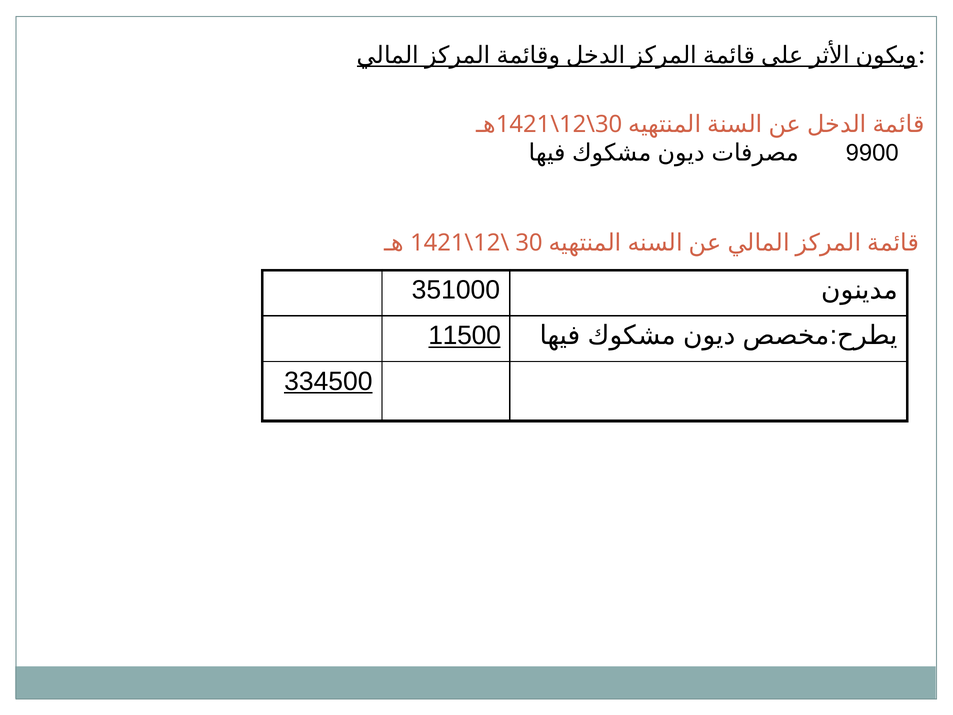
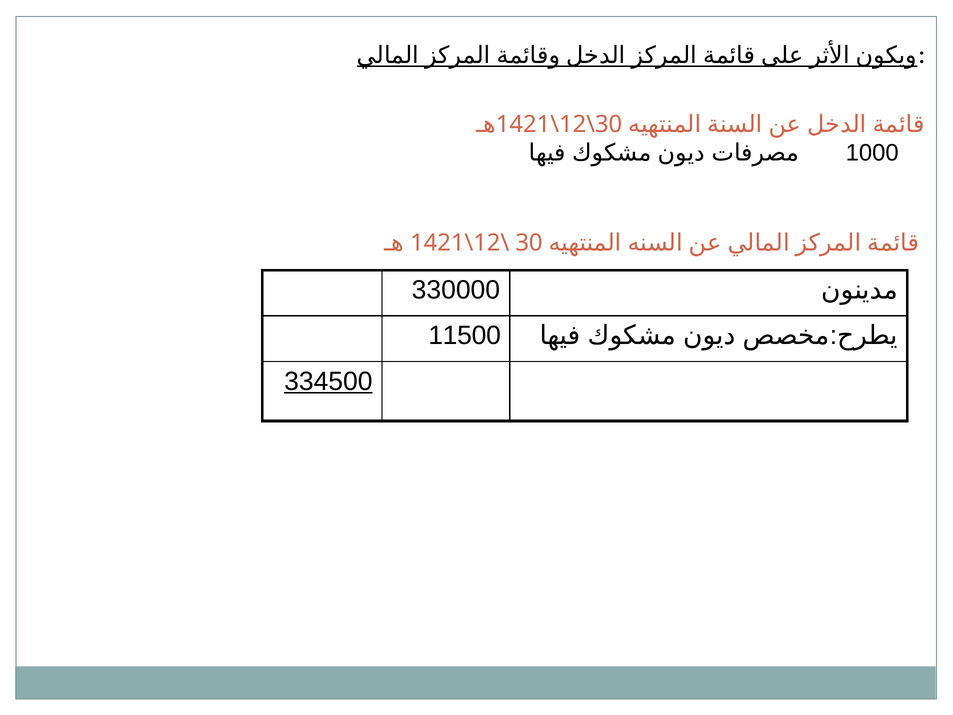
9900: 9900 -> 1000 (872, 153)
351000: 351000 -> 330000 (456, 290)
11500 underline: present -> none (465, 336)
